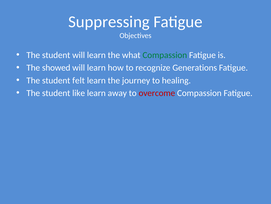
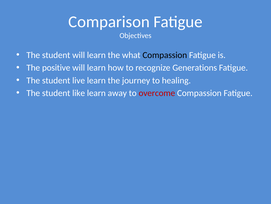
Suppressing: Suppressing -> Comparison (109, 22)
Compassion colour: green -> black (165, 55)
showed: showed -> positive (56, 67)
felt: felt -> live (79, 80)
